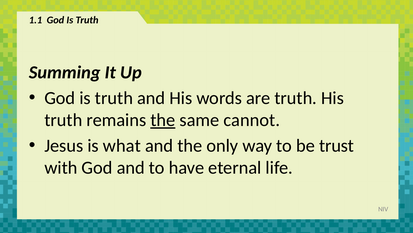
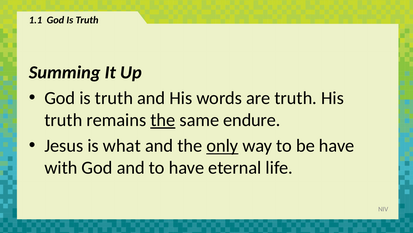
cannot: cannot -> endure (252, 120)
only underline: none -> present (222, 146)
be trust: trust -> have (337, 146)
